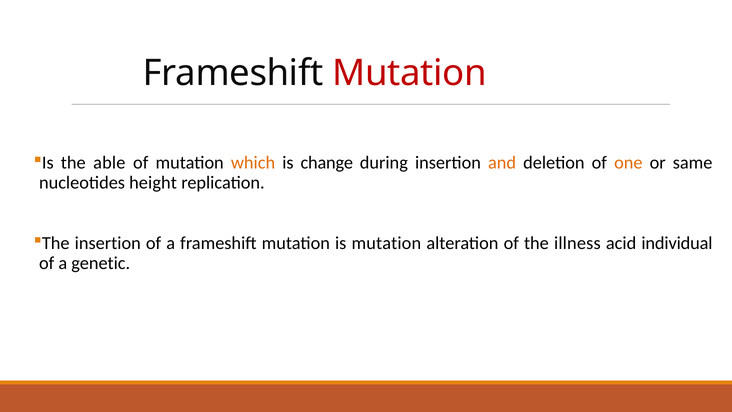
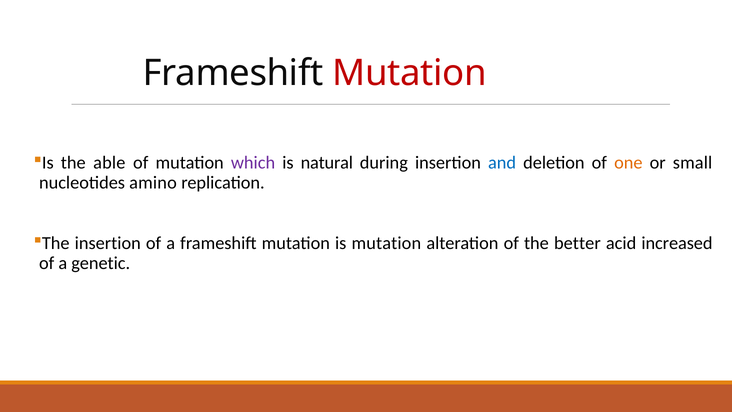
which colour: orange -> purple (253, 163)
change: change -> natural (327, 163)
and colour: orange -> blue (502, 163)
same: same -> small (693, 163)
height: height -> amino (153, 182)
illness: illness -> better (577, 243)
individual: individual -> increased (677, 243)
